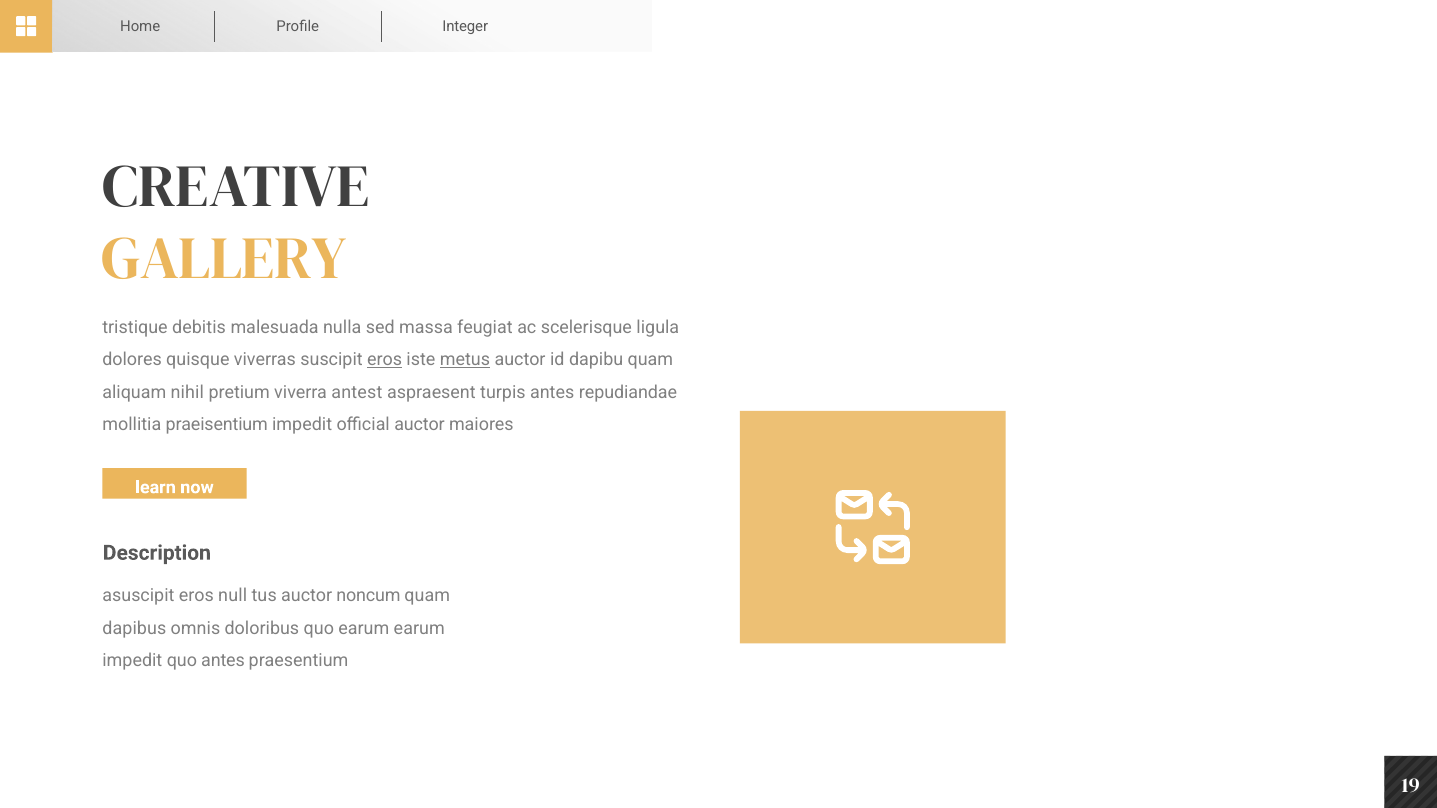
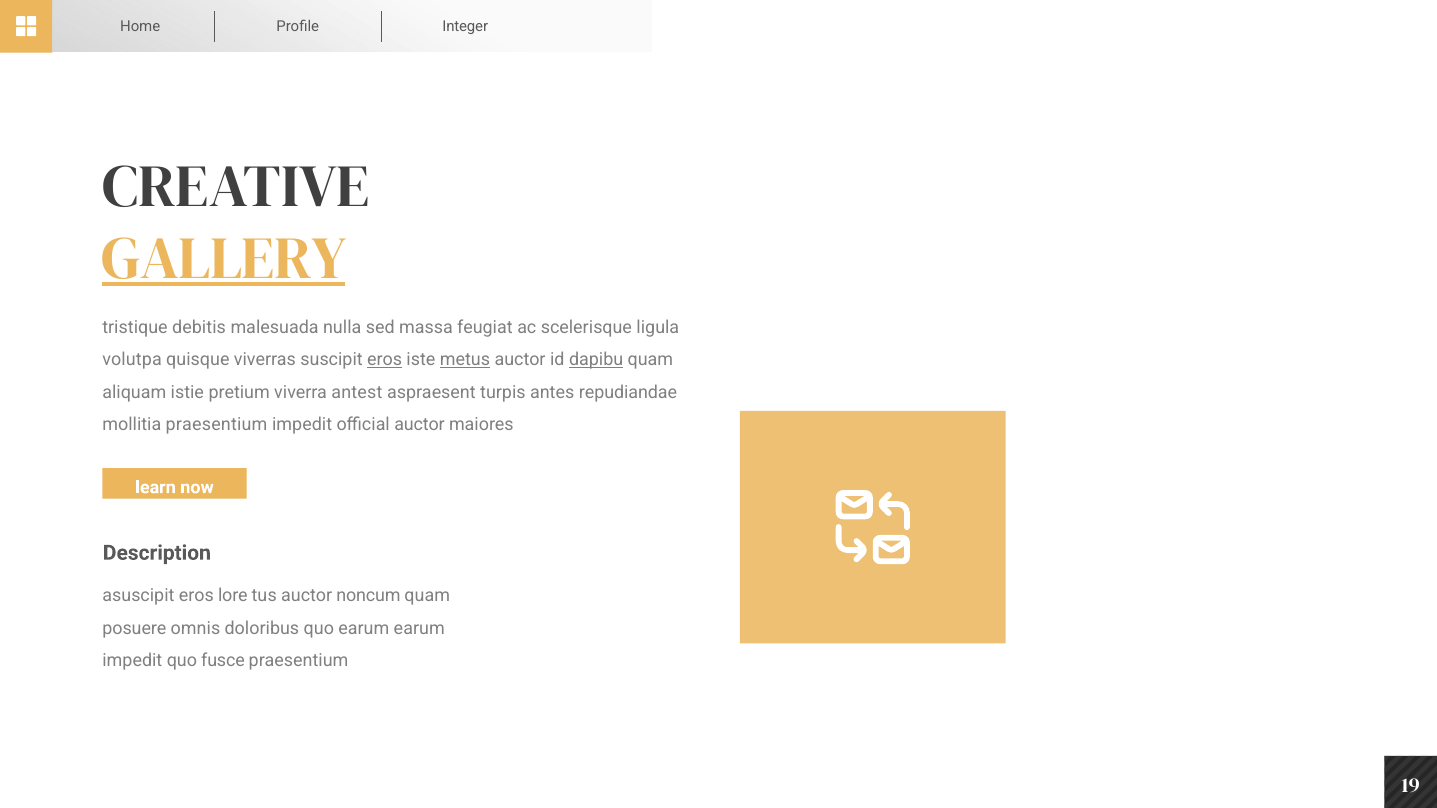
GALLERY underline: none -> present (224, 258)
dolores: dolores -> volutpa (132, 360)
dapibu underline: none -> present (596, 360)
nihil: nihil -> istie (187, 392)
mollitia praeisentium: praeisentium -> praesentium (217, 425)
null: null -> lore (233, 596)
dapibus: dapibus -> posuere (134, 628)
quo antes: antes -> fusce (223, 661)
